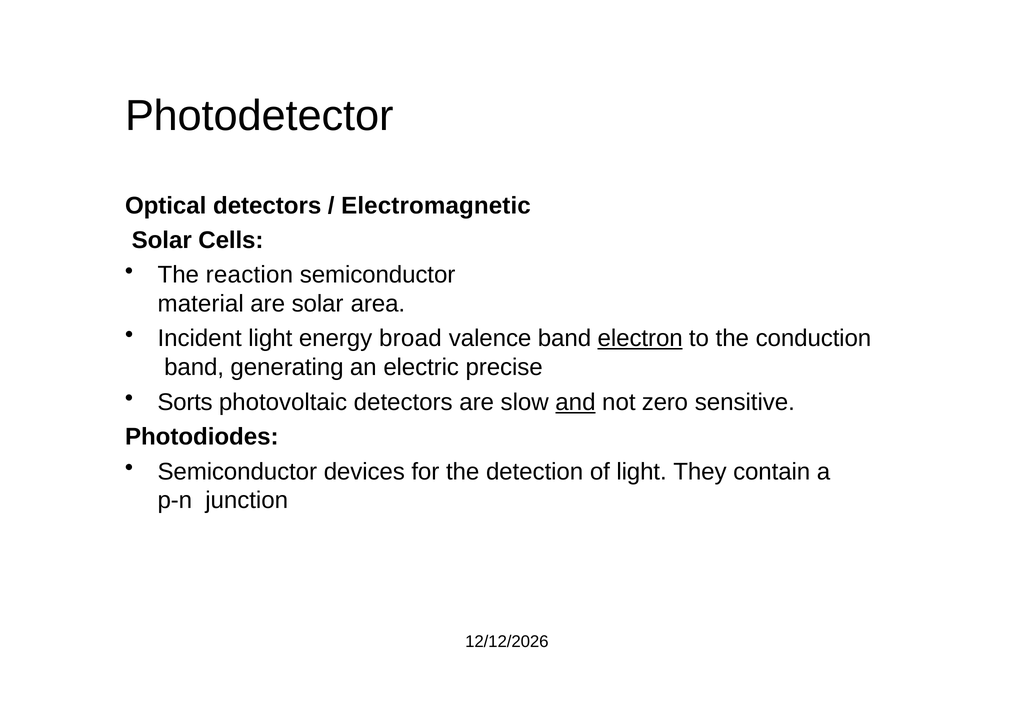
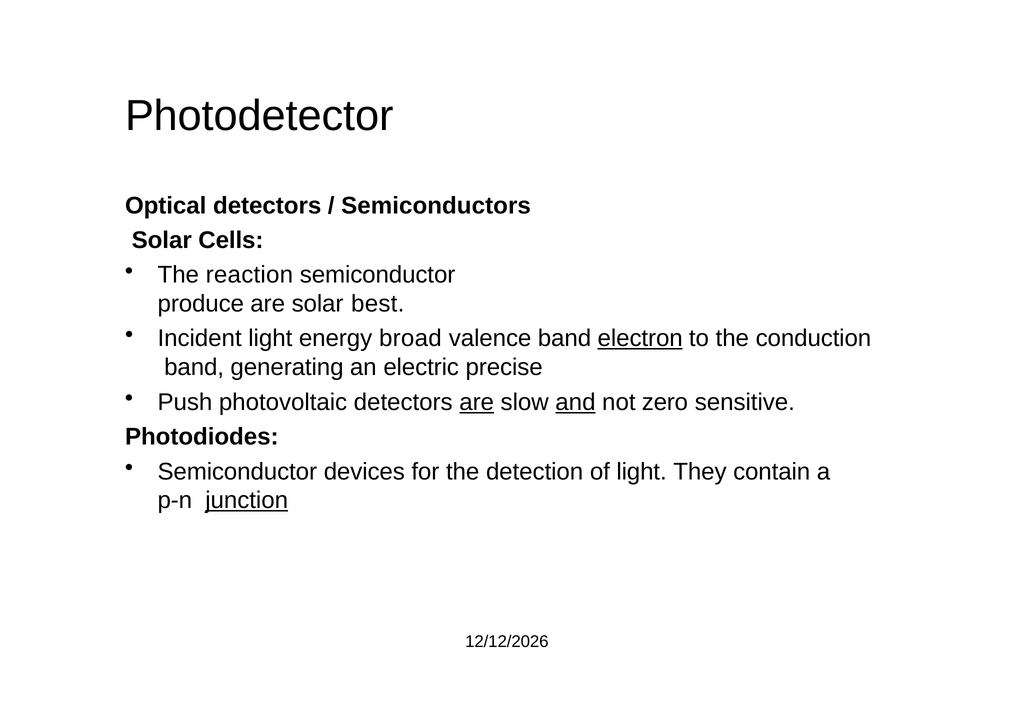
Electromagnetic: Electromagnetic -> Semiconductors (436, 206)
material: material -> produce (201, 304)
area: area -> best (378, 304)
Sorts: Sorts -> Push (185, 402)
are underline: none -> present (477, 402)
junction underline: none -> present (247, 500)
